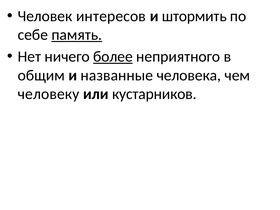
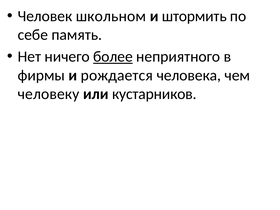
интересов: интересов -> школьном (111, 16)
память underline: present -> none (77, 35)
общим: общим -> фирмы (41, 75)
названные: названные -> рождается (117, 75)
